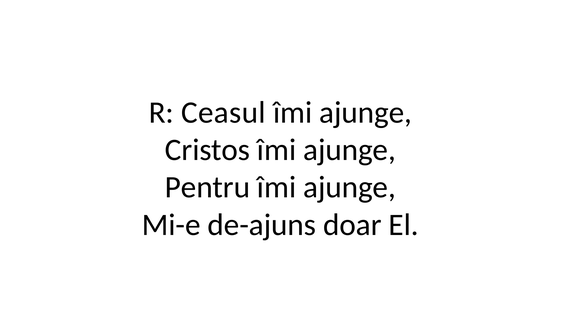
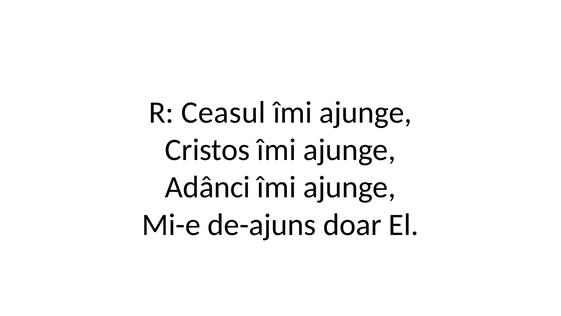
Pentru: Pentru -> Adânci (208, 187)
